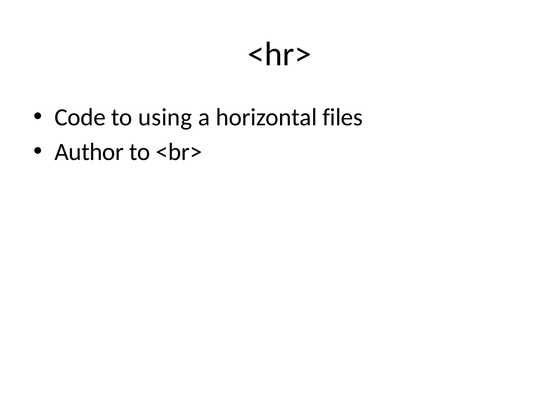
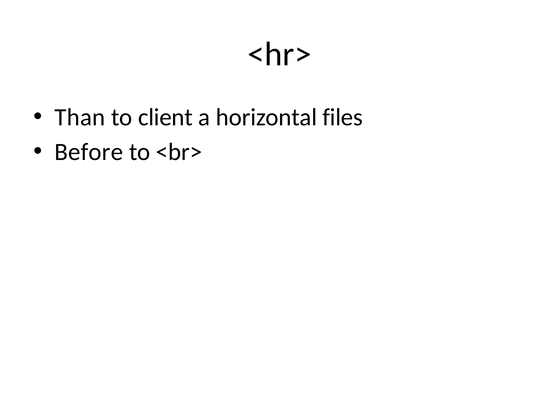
Code: Code -> Than (80, 117)
using: using -> client (165, 117)
Author: Author -> Before (89, 152)
